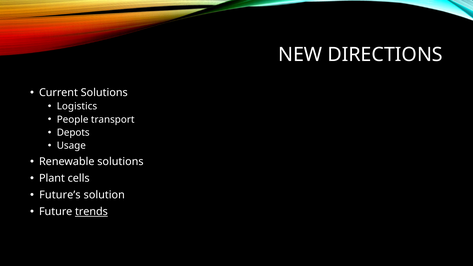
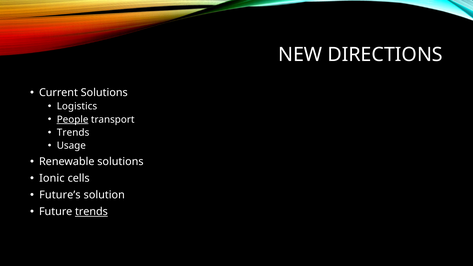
People underline: none -> present (73, 119)
Depots: Depots -> Trends (73, 133)
Plant: Plant -> Ionic (52, 178)
